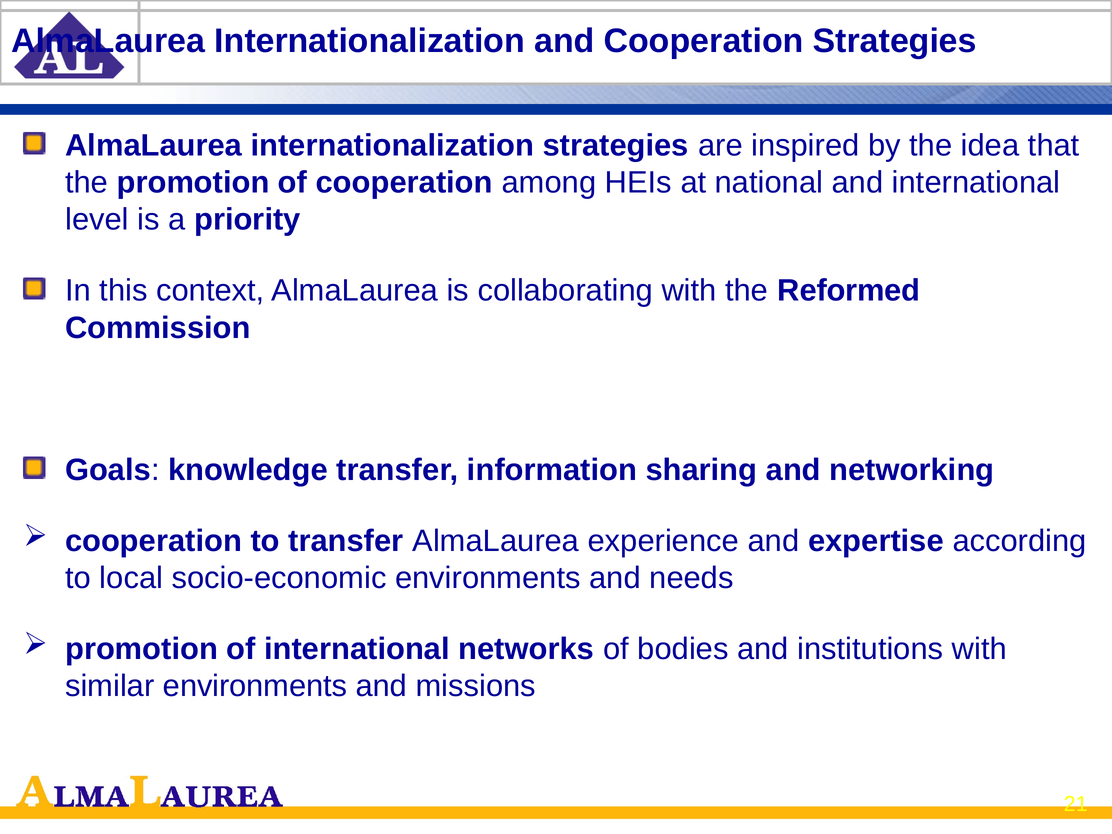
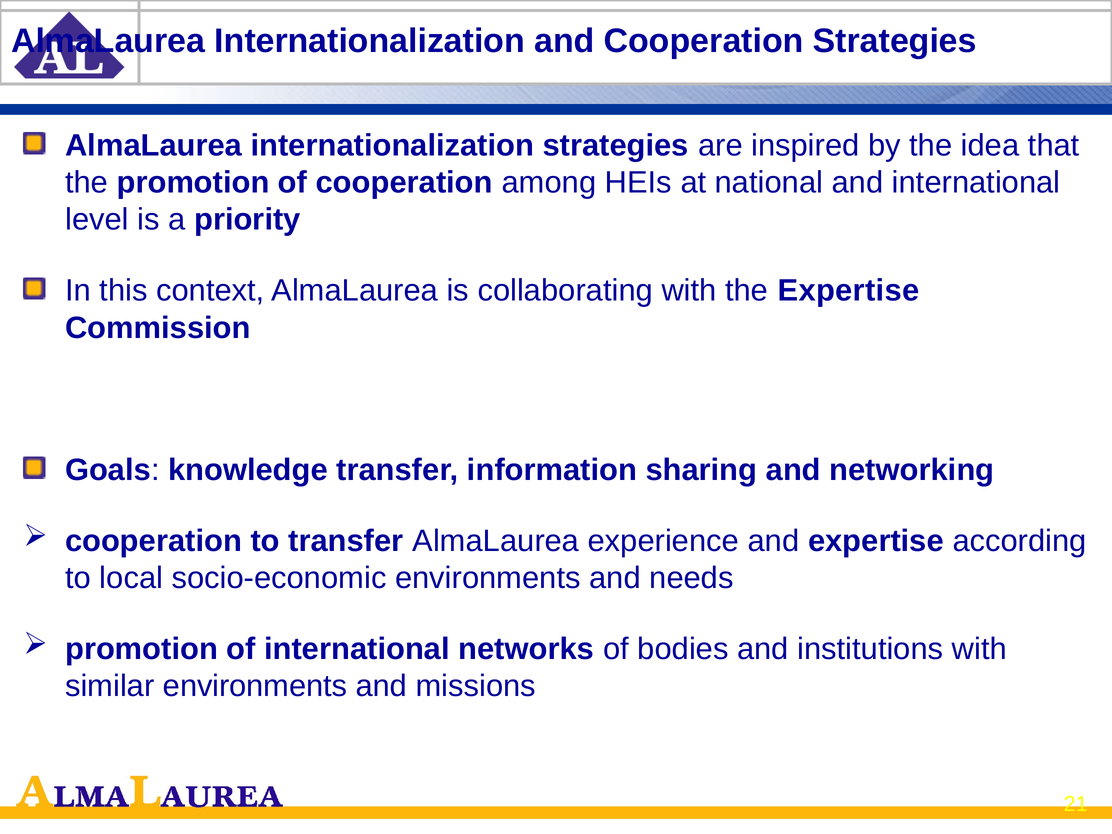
the Reformed: Reformed -> Expertise (849, 291)
